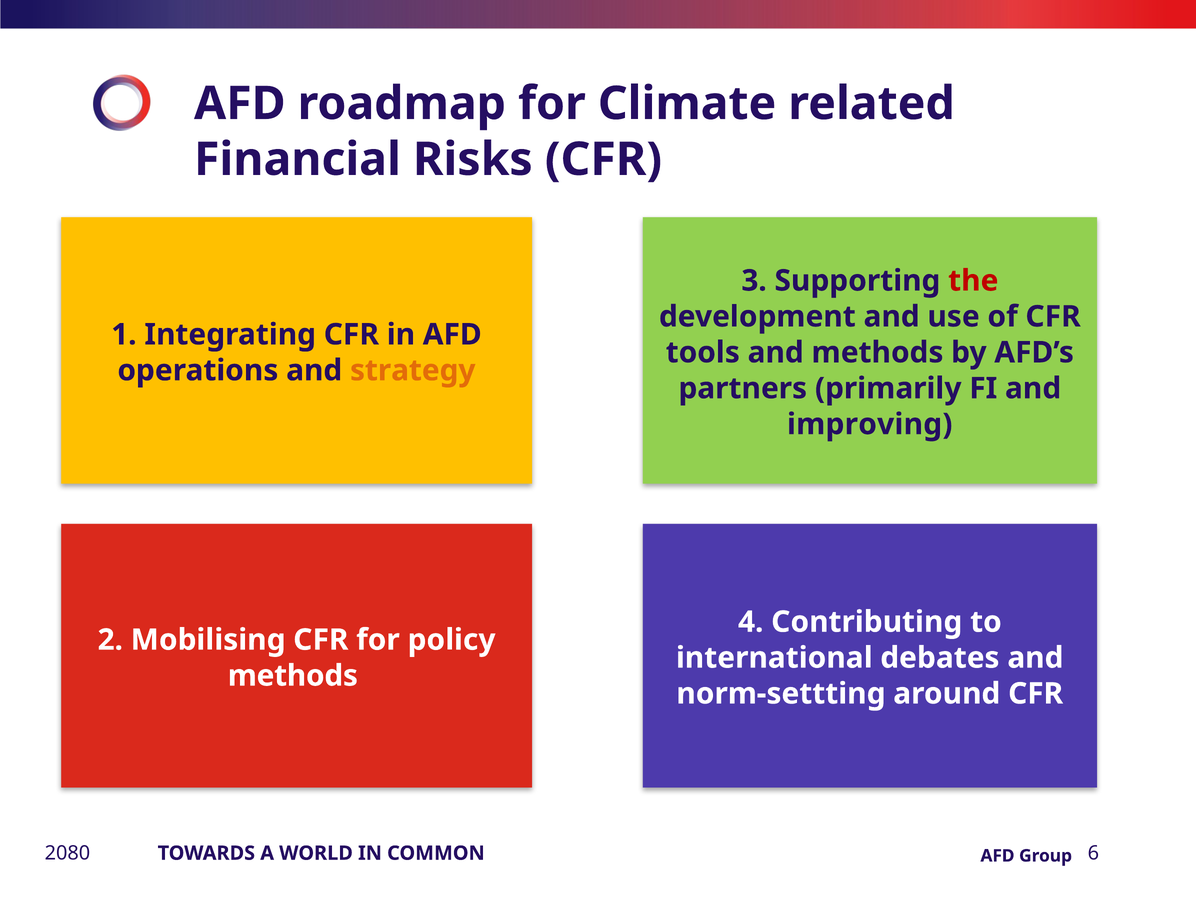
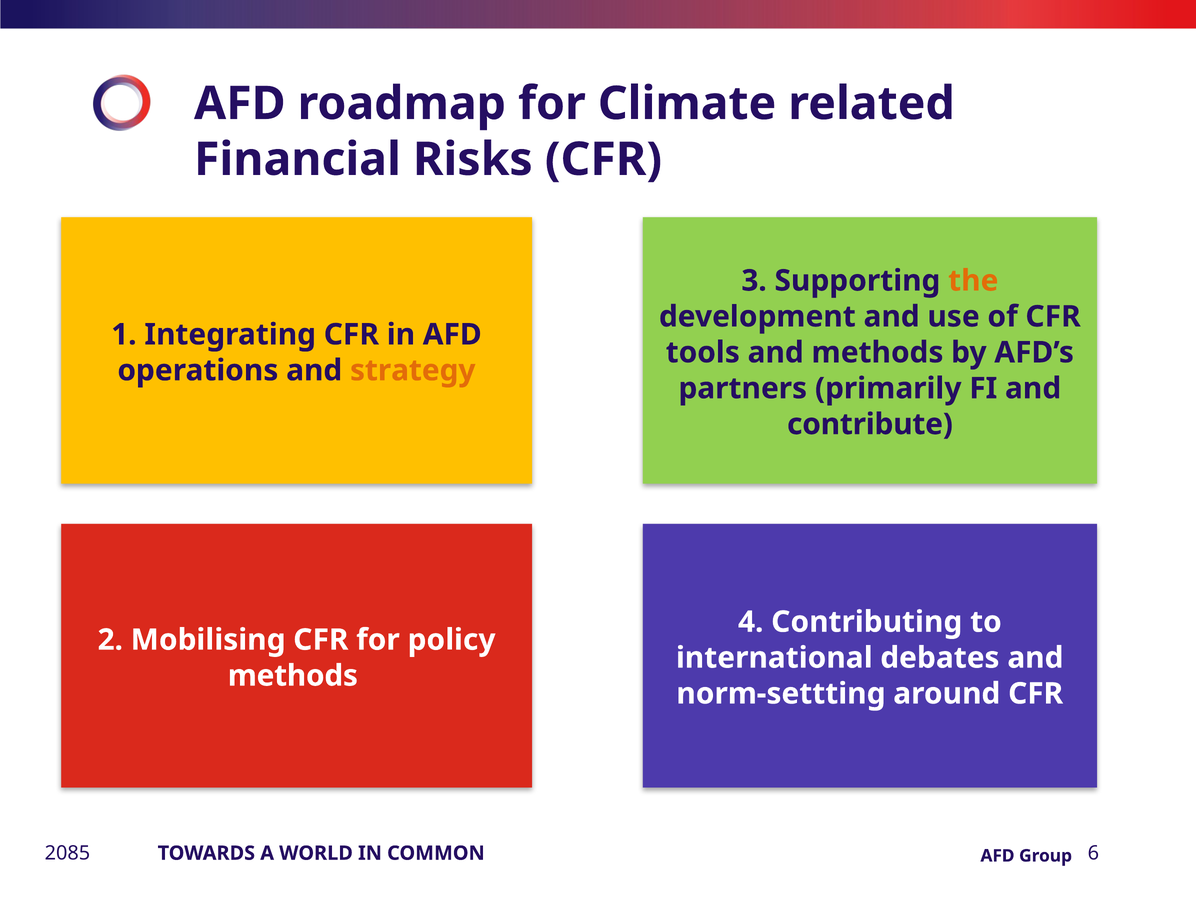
the colour: red -> orange (973, 281)
improving: improving -> contribute (870, 424)
2080: 2080 -> 2085 (67, 853)
